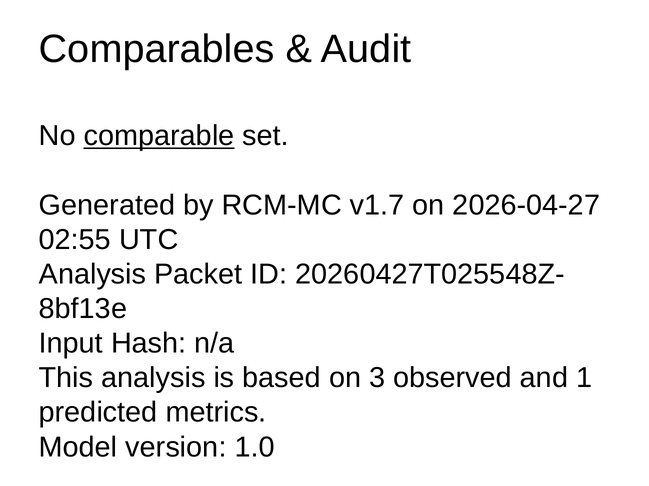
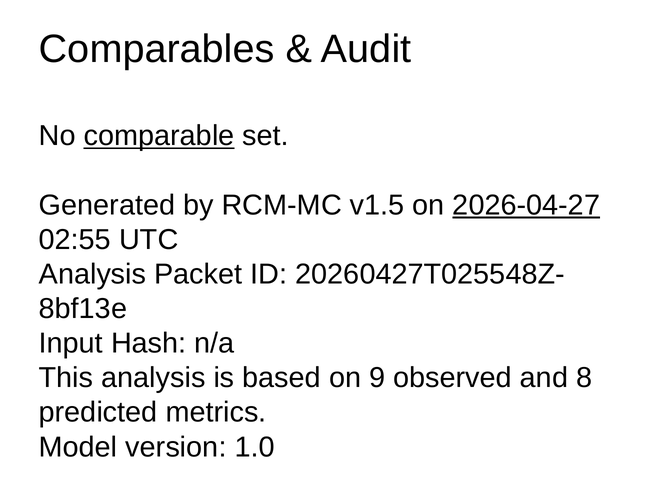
v1.7: v1.7 -> v1.5 (377, 205)
2026-04-27 underline: none -> present (526, 205)
3: 3 -> 9 (377, 378)
1: 1 -> 8 (584, 378)
